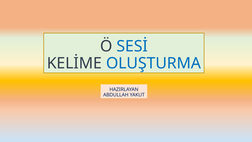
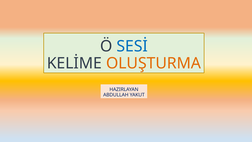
OLUŞTURMA colour: blue -> orange (154, 63)
